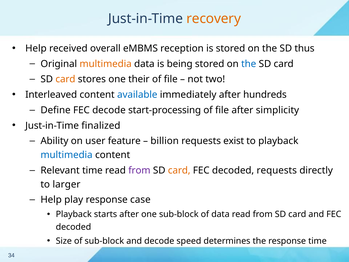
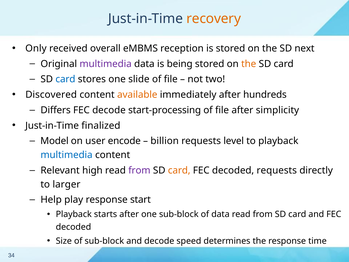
Help: Help -> Only (36, 48)
thus: thus -> next (305, 48)
multimedia colour: orange -> purple (106, 64)
the colour: blue -> orange (249, 64)
card colour: orange -> blue (65, 79)
their: their -> slide (139, 79)
Interleaved: Interleaved -> Discovered (51, 95)
available colour: blue -> orange (137, 95)
Define: Define -> Differs (56, 110)
Ability: Ability -> Model (54, 141)
feature: feature -> encode (124, 141)
exist: exist -> level (234, 141)
Relevant time: time -> high (92, 170)
case: case -> start (140, 200)
